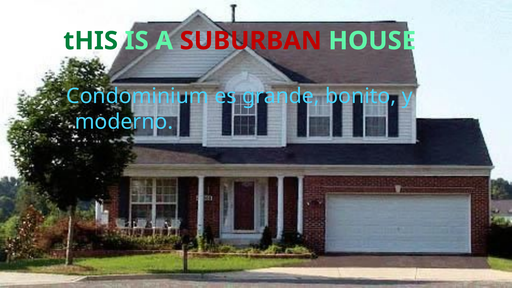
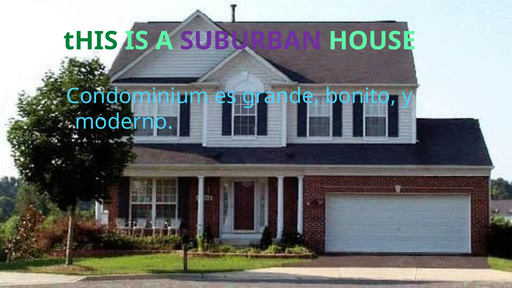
SUBURBAN colour: red -> purple (251, 41)
